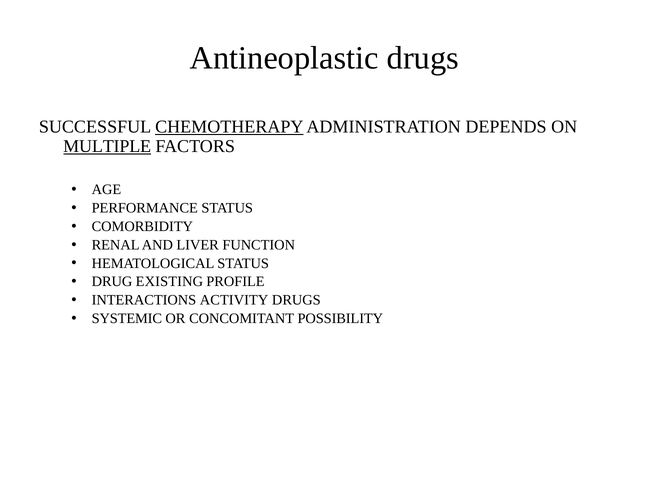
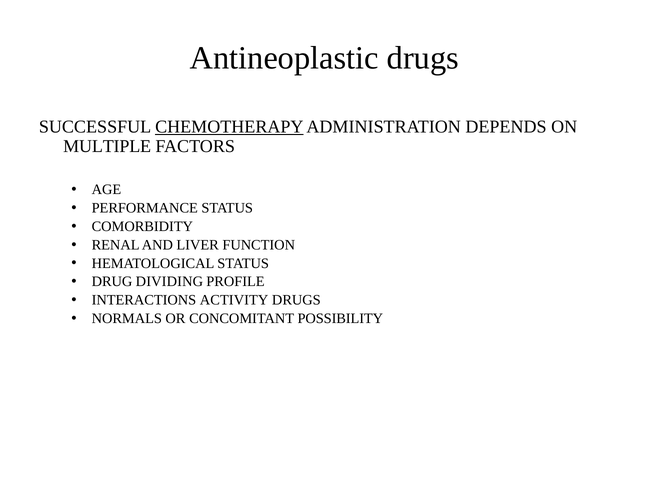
MULTIPLE underline: present -> none (107, 146)
EXISTING: EXISTING -> DIVIDING (169, 282)
SYSTEMIC: SYSTEMIC -> NORMALS (127, 318)
